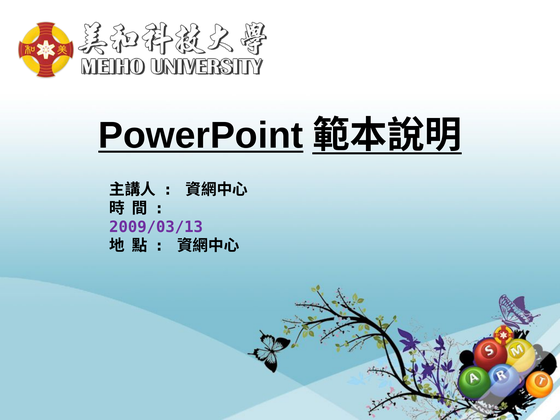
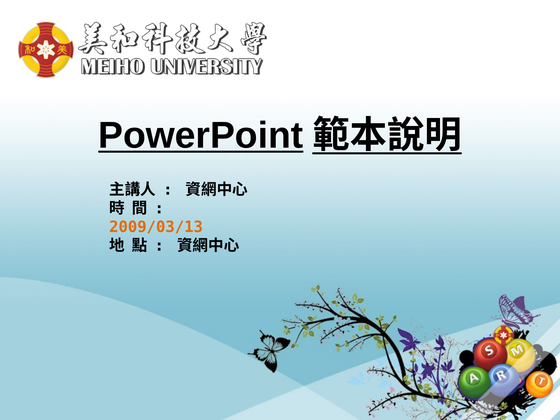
2009/03/13 colour: purple -> orange (156, 227)
